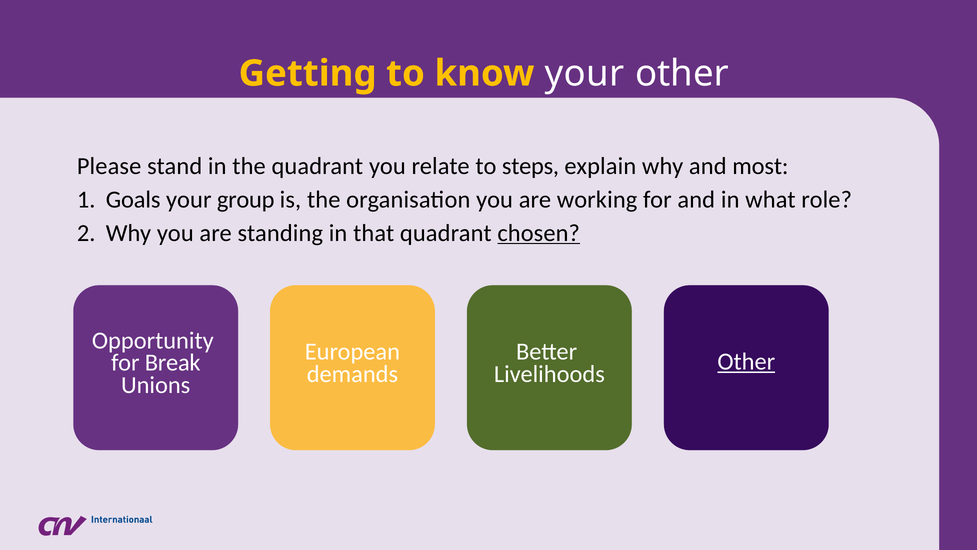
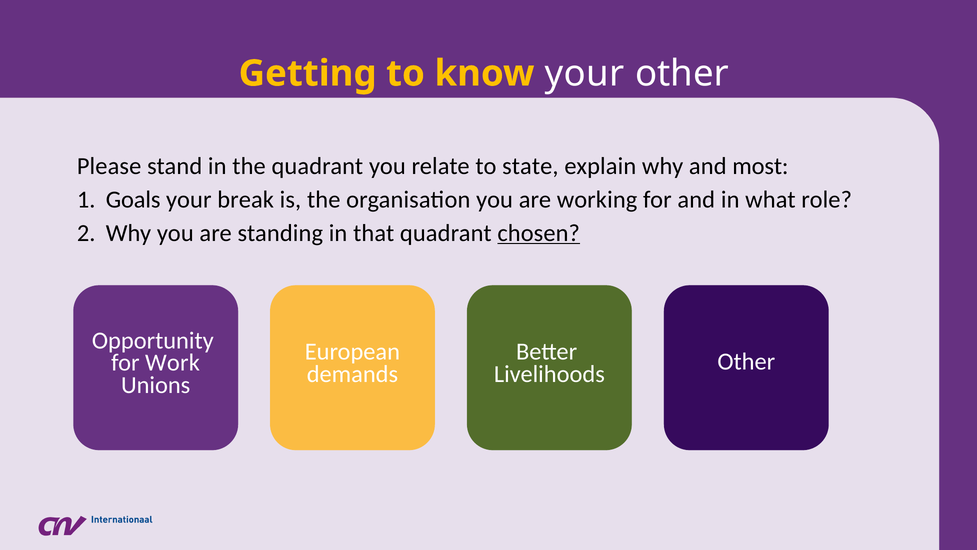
steps: steps -> state (530, 166)
group: group -> break (246, 199)
Break: Break -> Work (172, 363)
Other underline: present -> none (746, 362)
